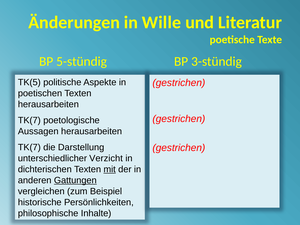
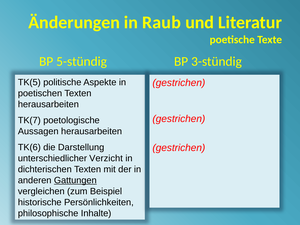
Wille: Wille -> Raub (162, 23)
TK(7: TK(7 -> TK(6 (29, 147)
mit underline: present -> none (110, 169)
